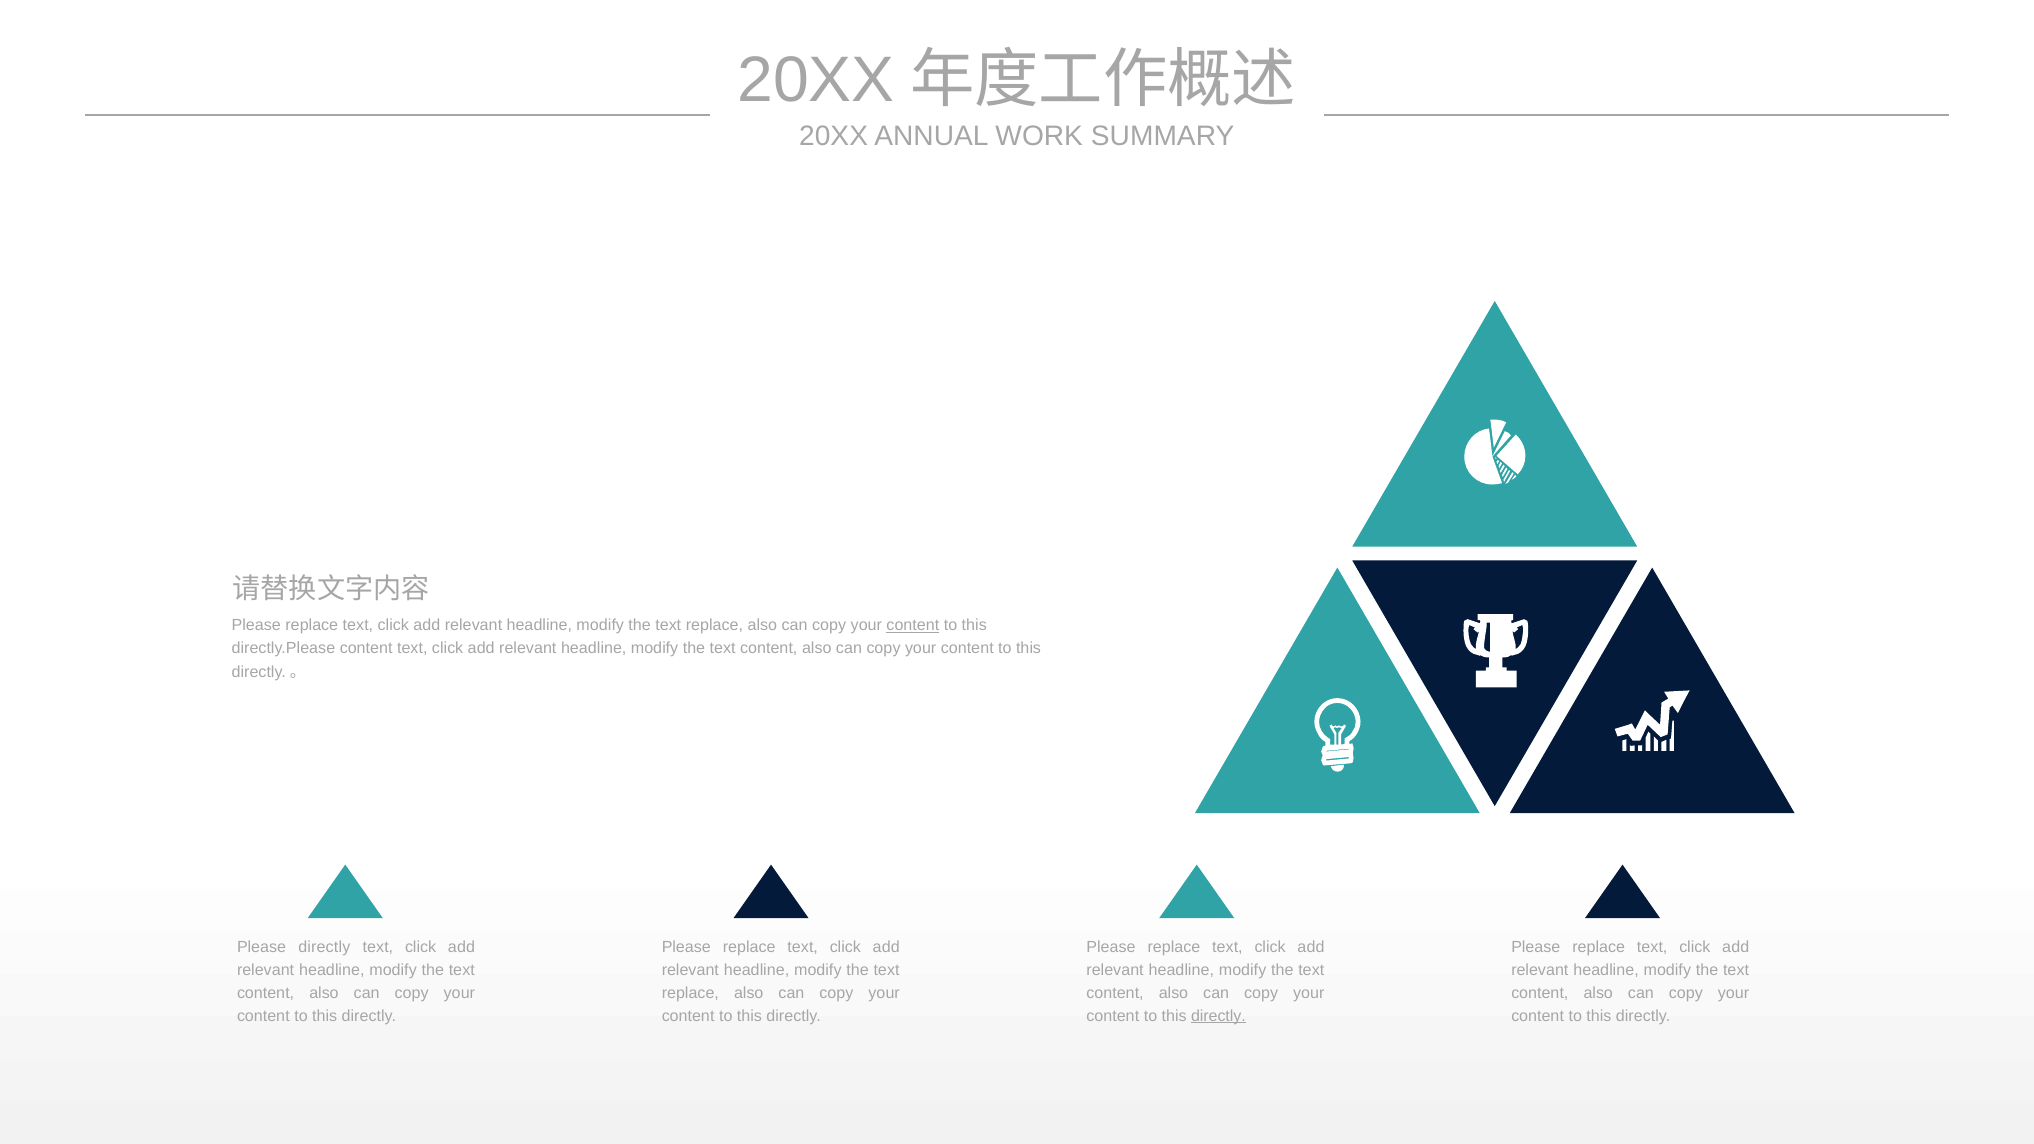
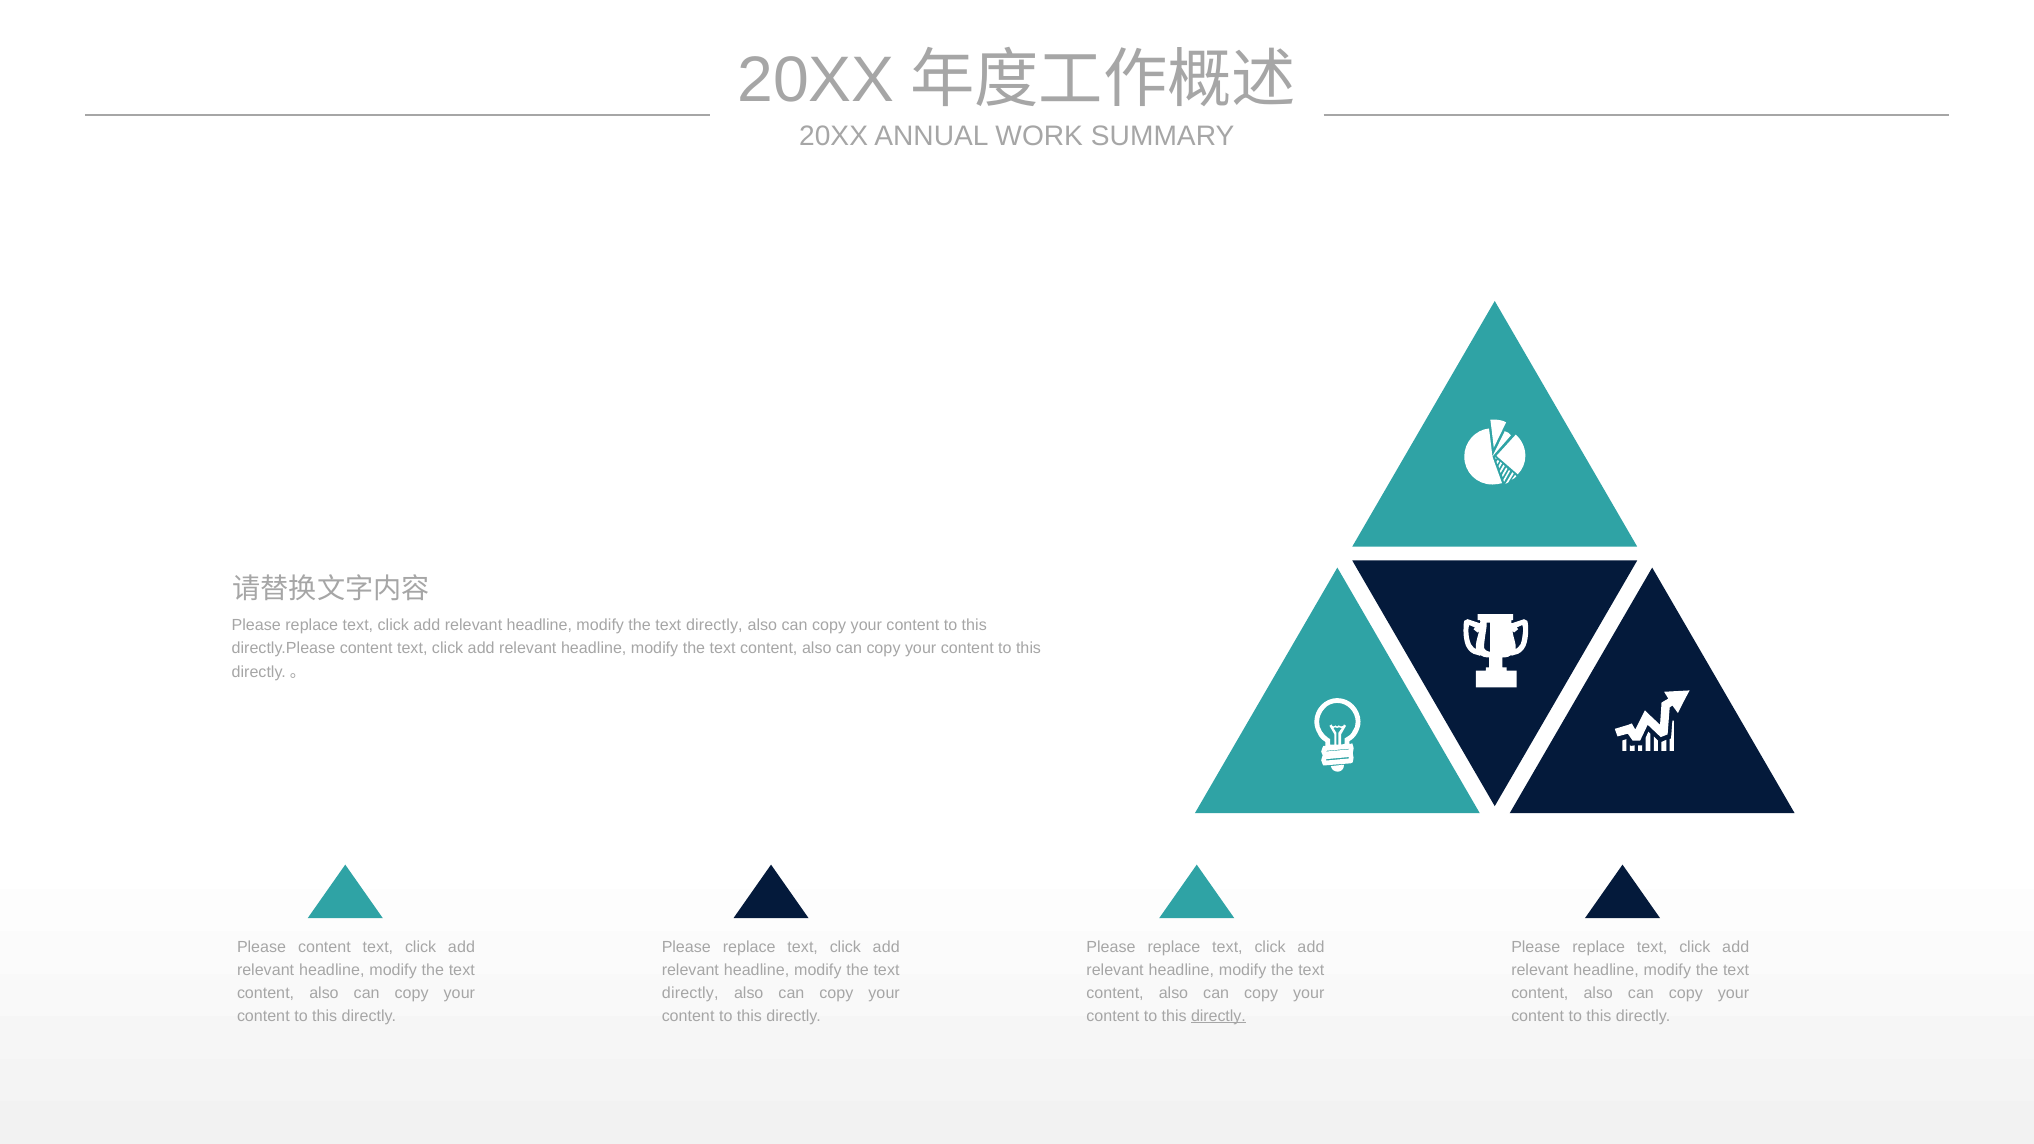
replace: replace -> directly (714, 626)
content underline: present -> none (913, 626)
Please directly: directly -> content (324, 947)
replace: replace -> directly (690, 993)
